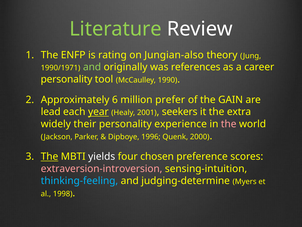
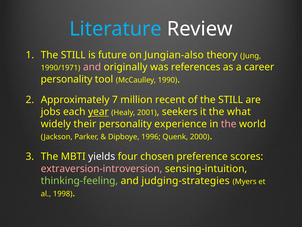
Literature colour: light green -> light blue (116, 29)
ENFP: ENFP -> STILL (73, 55)
rating: rating -> future (113, 55)
and colour: light green -> pink (92, 67)
6: 6 -> 7 (115, 100)
prefer: prefer -> recent (170, 100)
of the GAIN: GAIN -> STILL (231, 100)
lead: lead -> jobs (51, 112)
extra: extra -> what (239, 112)
The underline: present -> none (50, 156)
thinking-feeling colour: light blue -> light green (79, 180)
judging-determine: judging-determine -> judging-strategies (186, 180)
